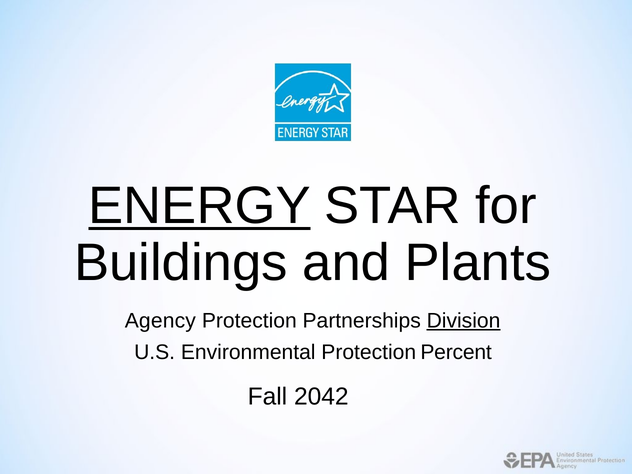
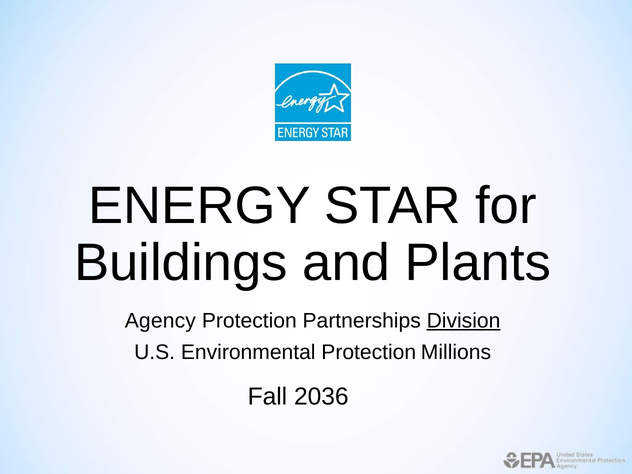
ENERGY underline: present -> none (199, 206)
Percent: Percent -> Millions (456, 352)
2042: 2042 -> 2036 (321, 397)
